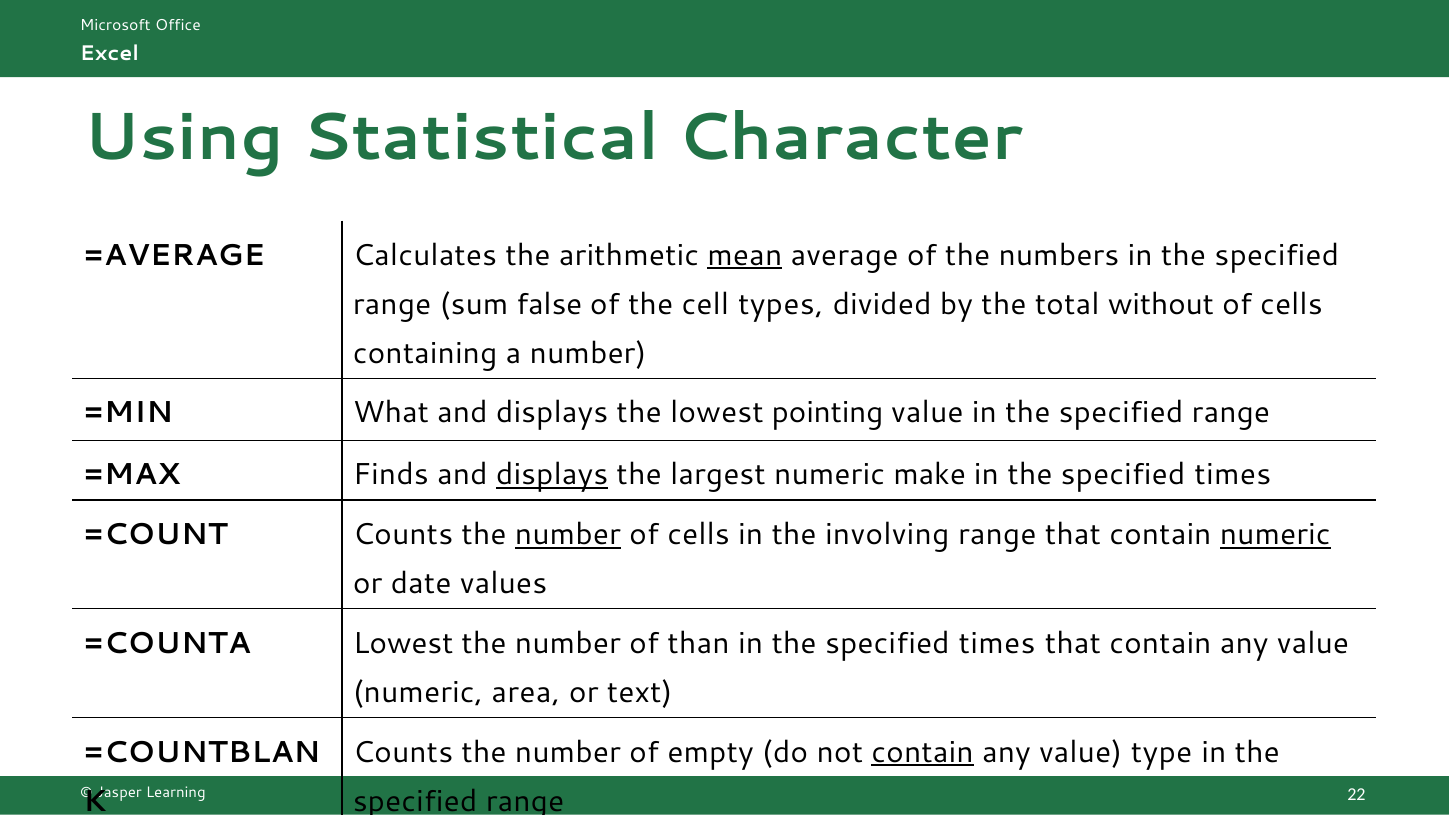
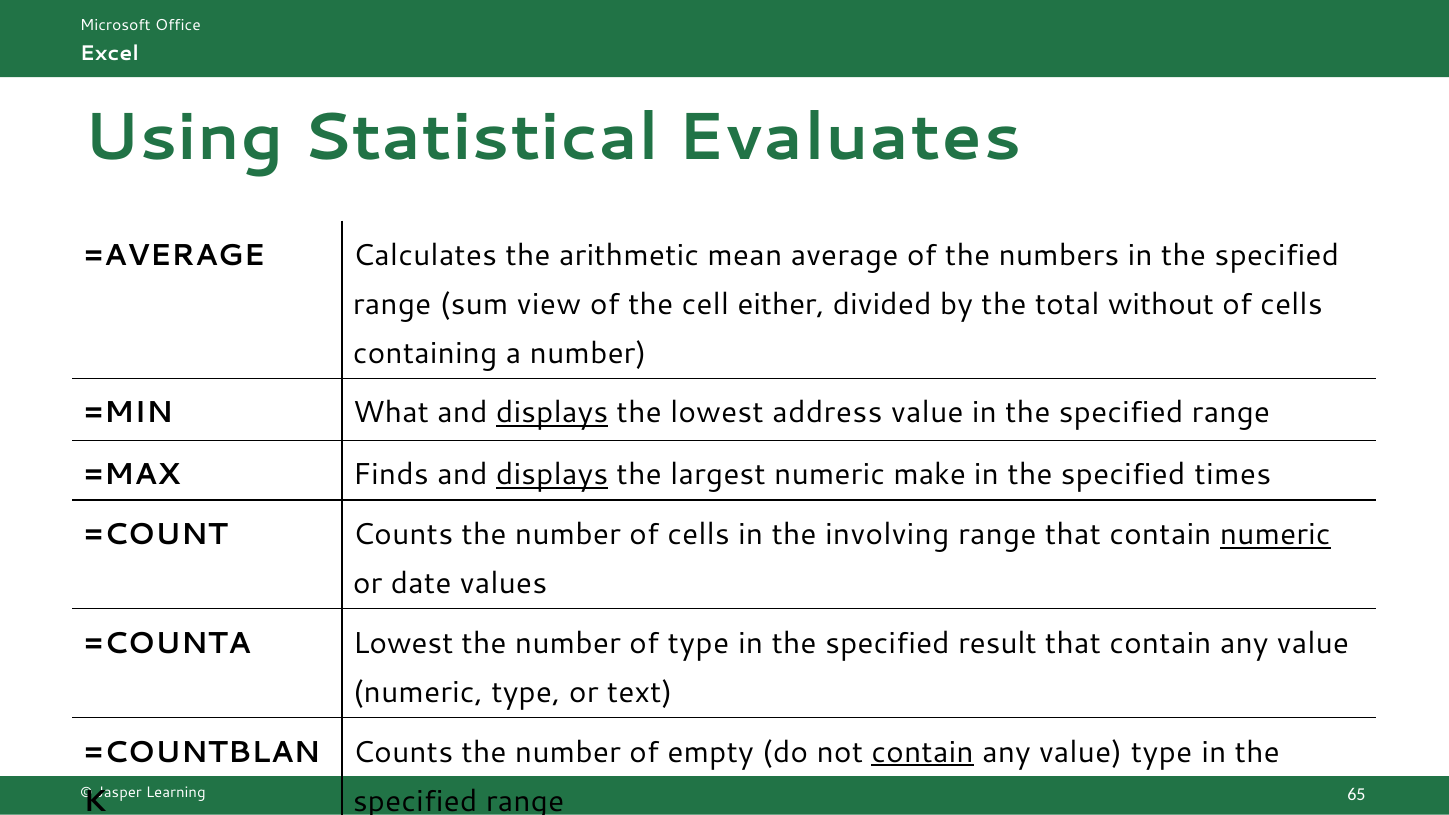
Character: Character -> Evaluates (850, 137)
mean underline: present -> none (745, 255)
false: false -> view (549, 304)
types: types -> either (781, 304)
displays underline: none -> present (552, 413)
pointing: pointing -> address (827, 413)
number underline: present -> none (568, 535)
of than: than -> type (699, 643)
times: times -> result (997, 643)
numeric area: area -> type (526, 692)
22: 22 -> 65 (1356, 795)
